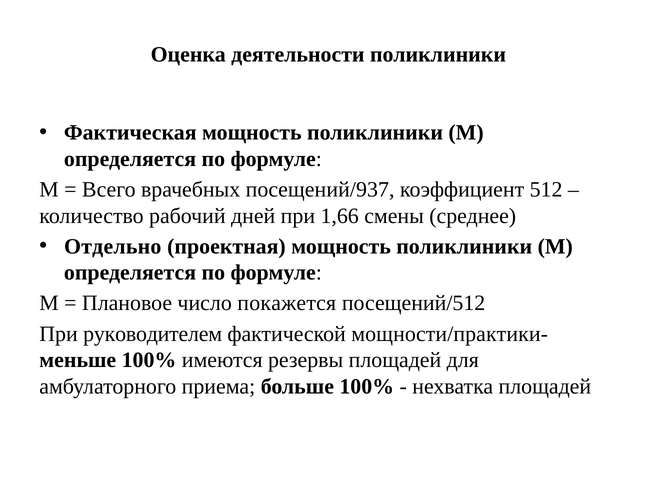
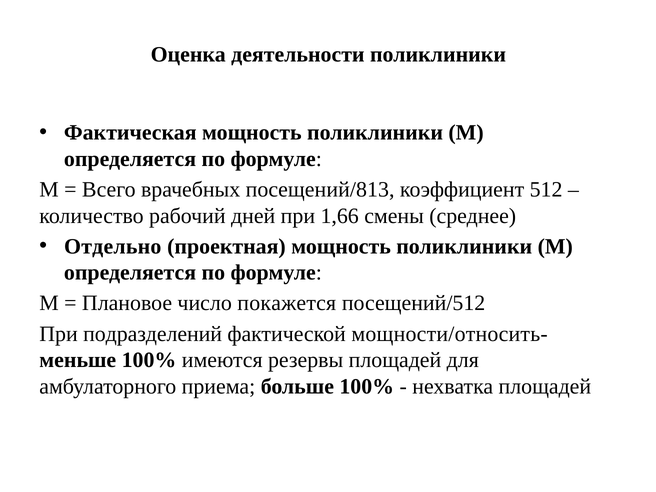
посещений/937: посещений/937 -> посещений/813 (320, 190)
руководителем: руководителем -> подразделений (153, 334)
мощности/практики-: мощности/практики- -> мощности/относить- (450, 334)
